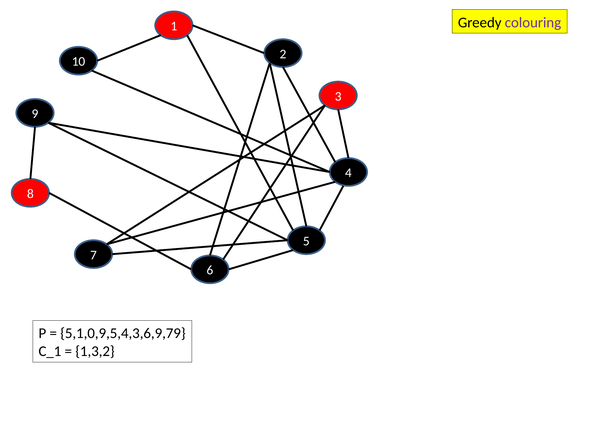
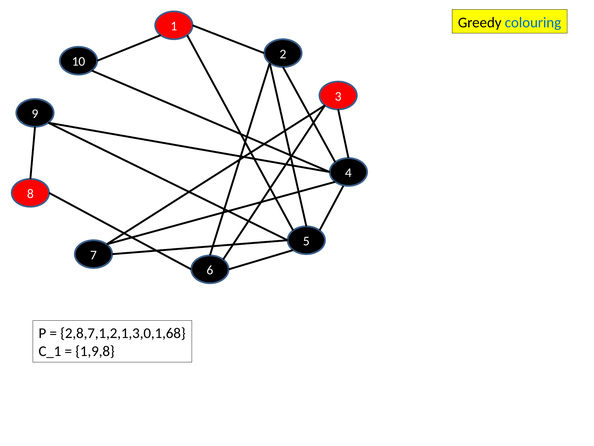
colouring colour: purple -> blue (533, 22)
5,1,0,9,5,4,3,6,9,79: 5,1,0,9,5,4,3,6,9,79 -> 2,8,7,1,2,1,3,0,1,68 (123, 333)
1,3,2: 1,3,2 -> 1,9,8 (95, 351)
